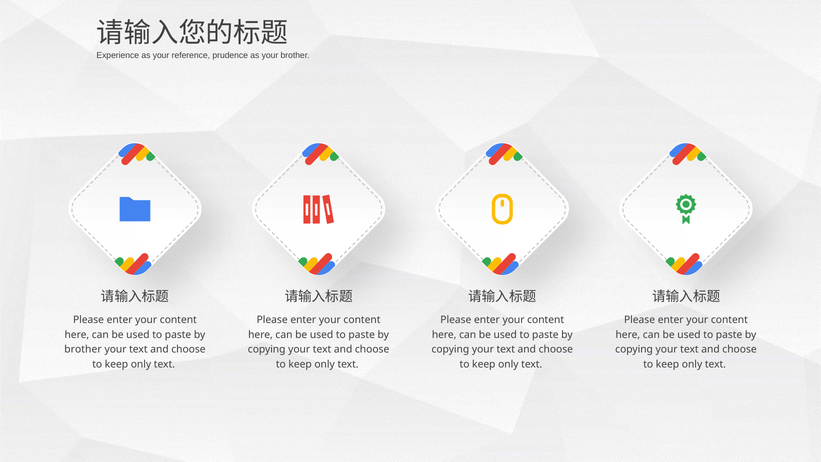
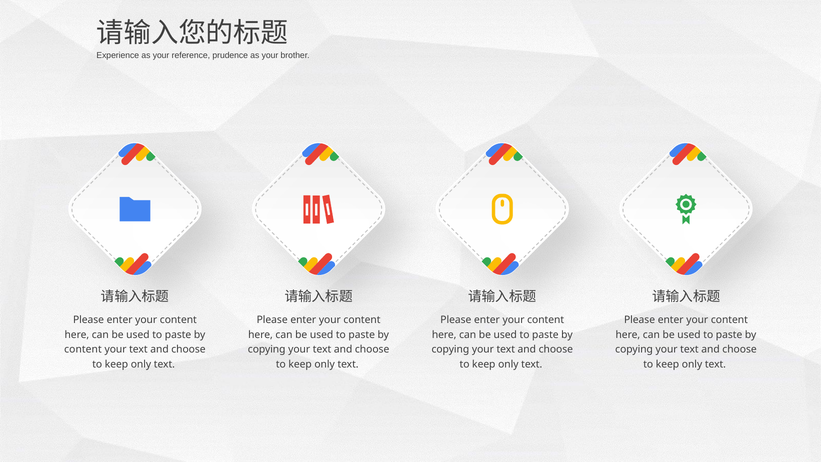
brother: brother -> content (83, 349)
